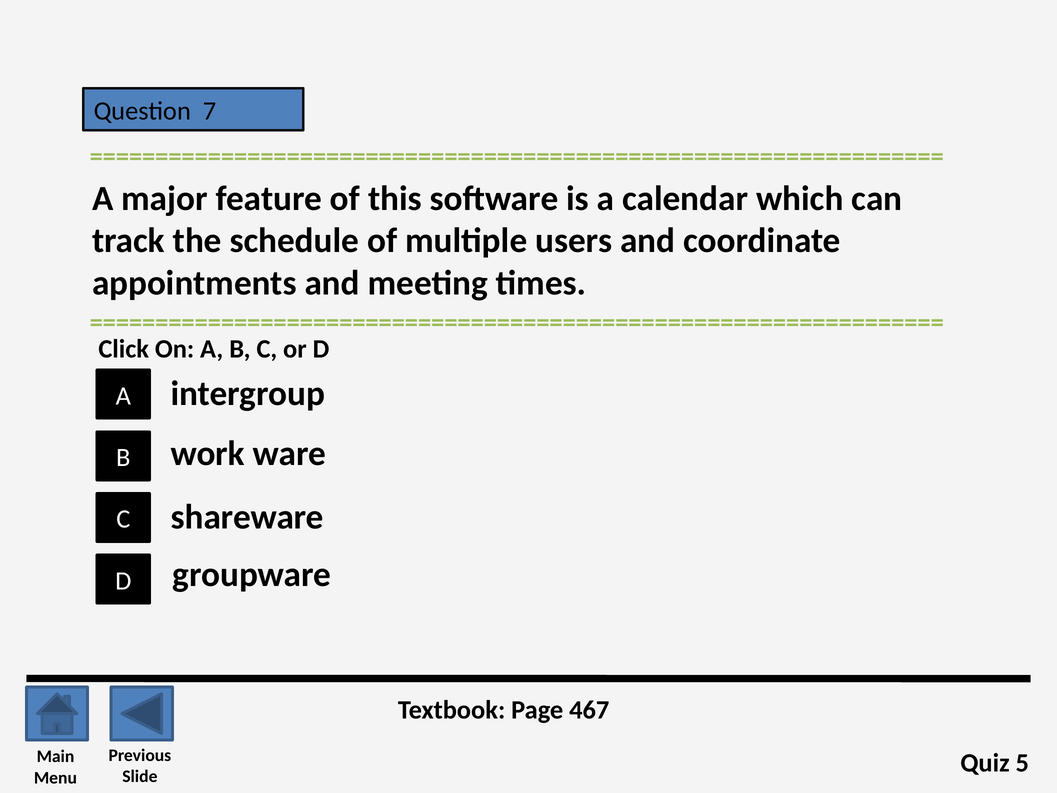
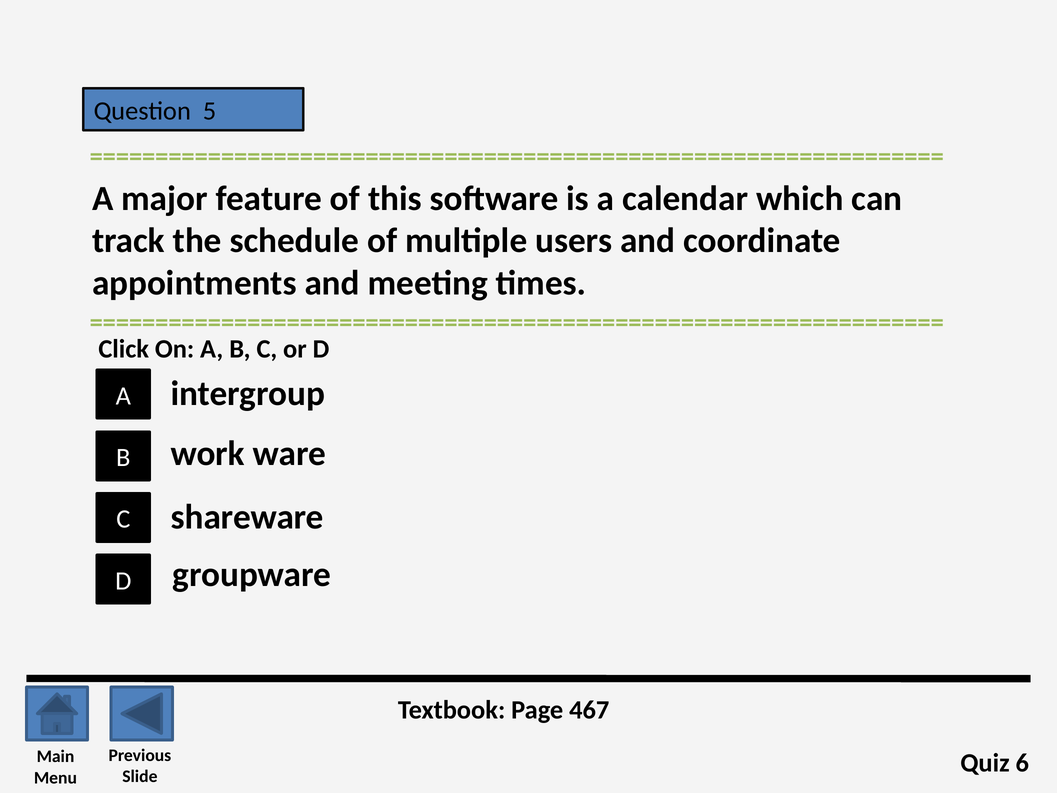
7: 7 -> 5 (209, 111)
5: 5 -> 6 (1022, 763)
